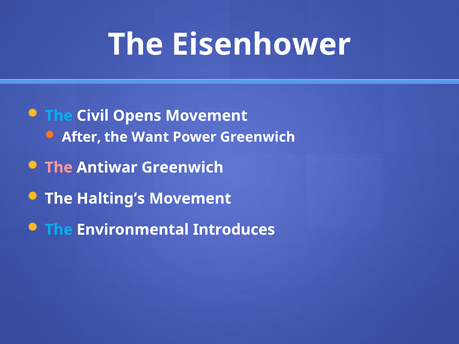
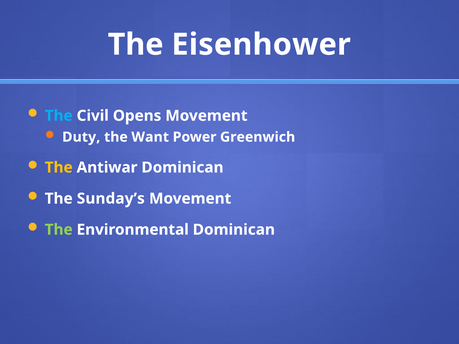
After: After -> Duty (81, 137)
The colour: pink -> yellow (59, 168)
Antiwar Greenwich: Greenwich -> Dominican (183, 168)
Halting’s: Halting’s -> Sunday’s (111, 199)
The colour: light blue -> light green (59, 230)
Environmental Introduces: Introduces -> Dominican (234, 230)
